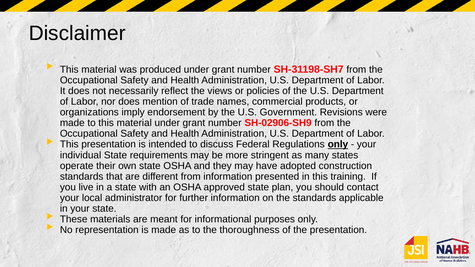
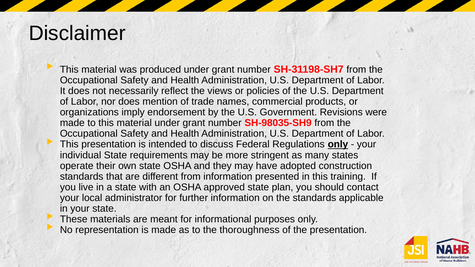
SH-02906-SH9: SH-02906-SH9 -> SH-98035-SH9 (278, 123)
